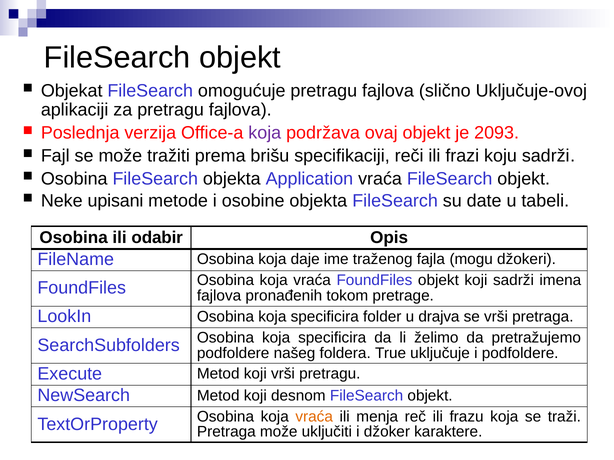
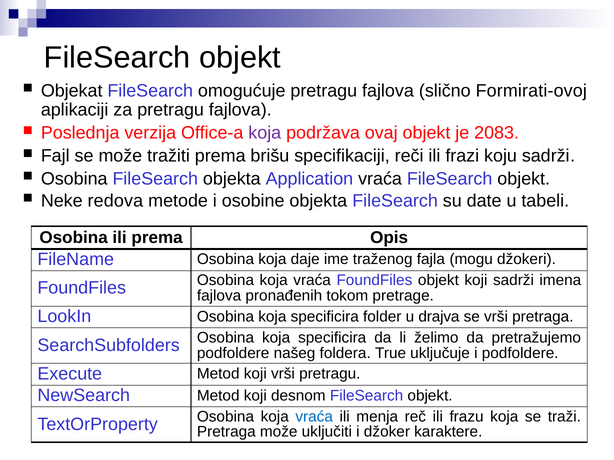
Uključuje-ovoj: Uključuje-ovoj -> Formirati-ovoj (531, 91)
2093: 2093 -> 2083 (497, 133)
upisani: upisani -> redova (115, 201)
ili odabir: odabir -> prema (157, 238)
vraća colour: orange -> blue (314, 417)
